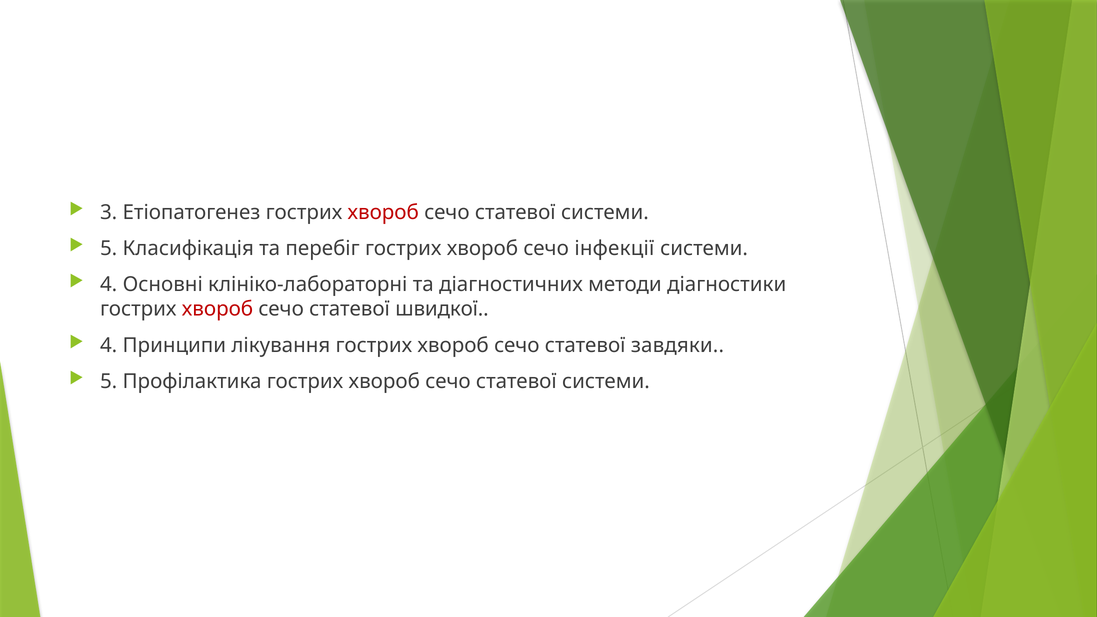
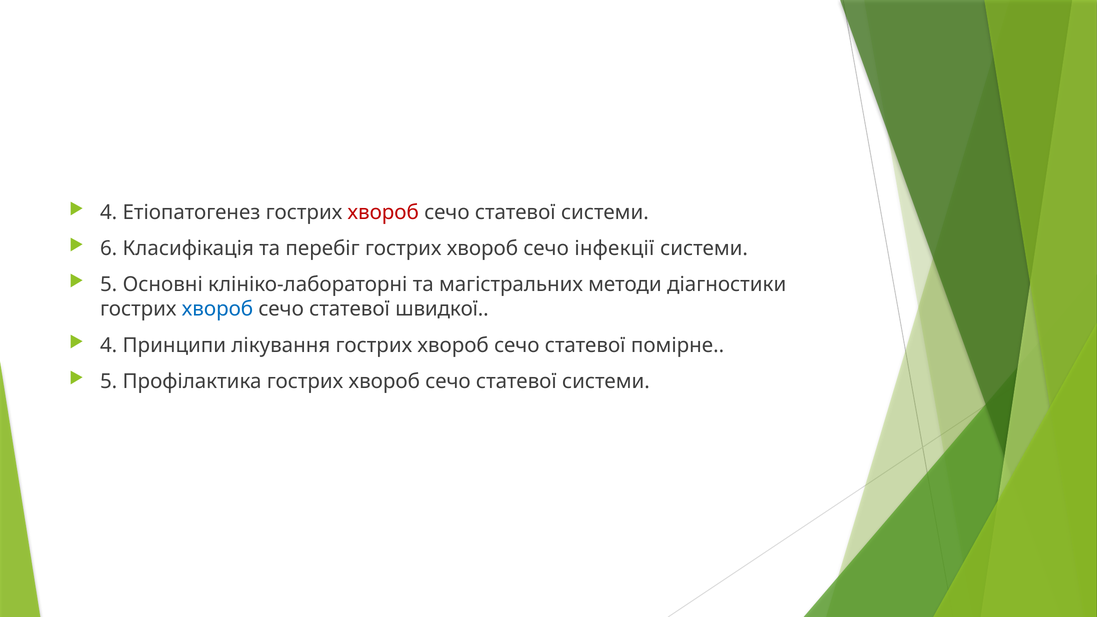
3: 3 -> 4 (109, 212)
5: 5 -> 6 (109, 248)
4: 4 -> 5 (109, 285)
діагностичних: діагностичних -> магістральних (511, 285)
хвороб colour: red -> blue (217, 309)
завдяки: завдяки -> помірне (678, 345)
